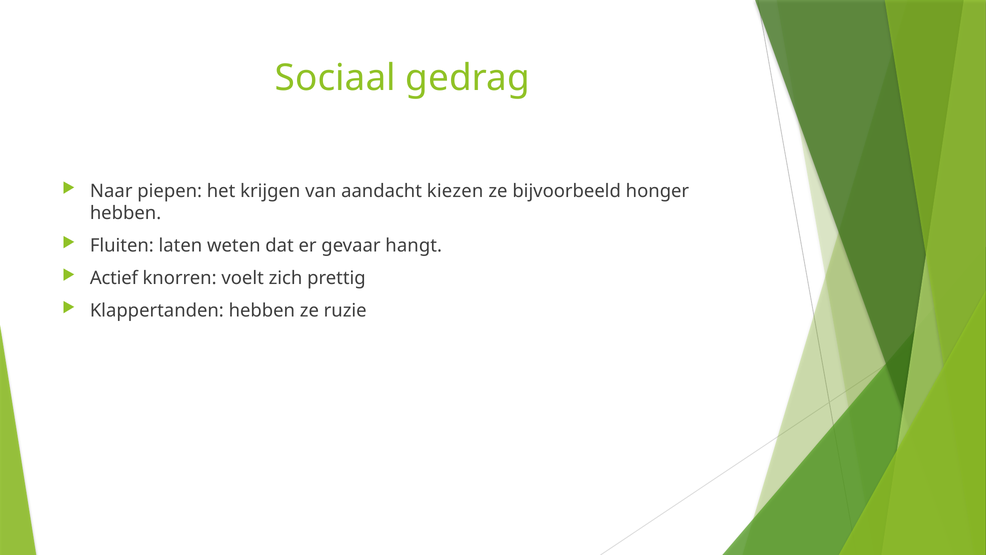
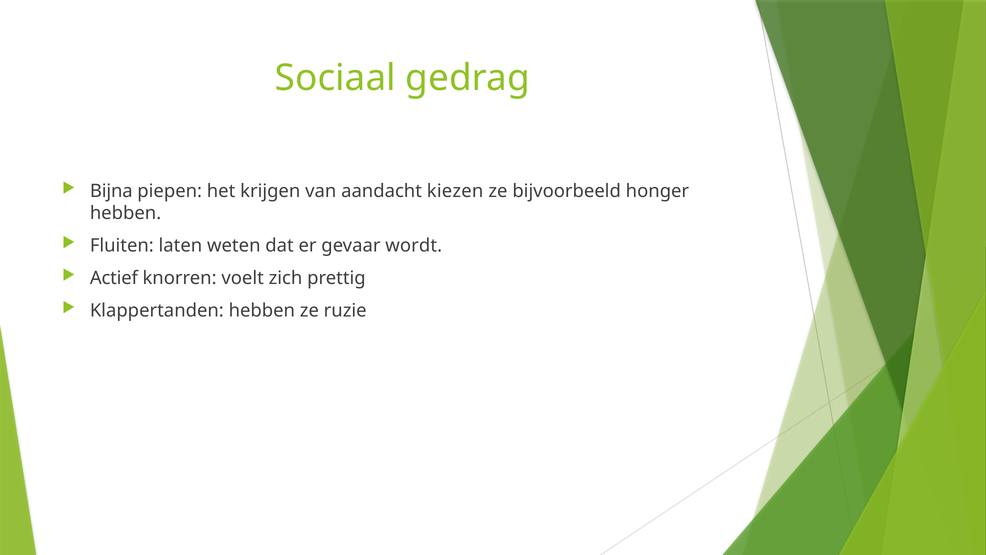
Naar: Naar -> Bijna (111, 191)
hangt: hangt -> wordt (414, 245)
